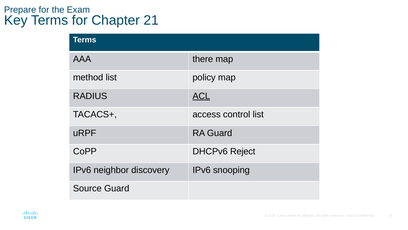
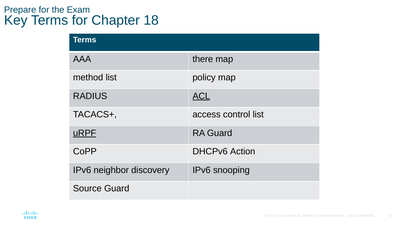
21: 21 -> 18 (151, 20)
uRPF underline: none -> present (85, 133)
Reject: Reject -> Action (243, 151)
